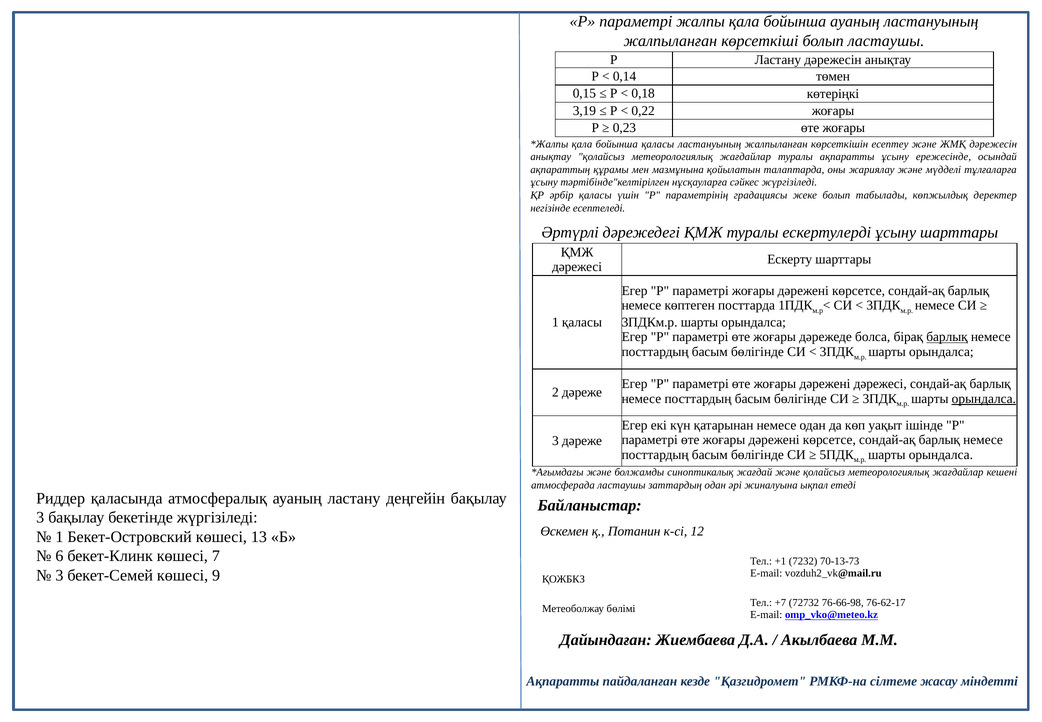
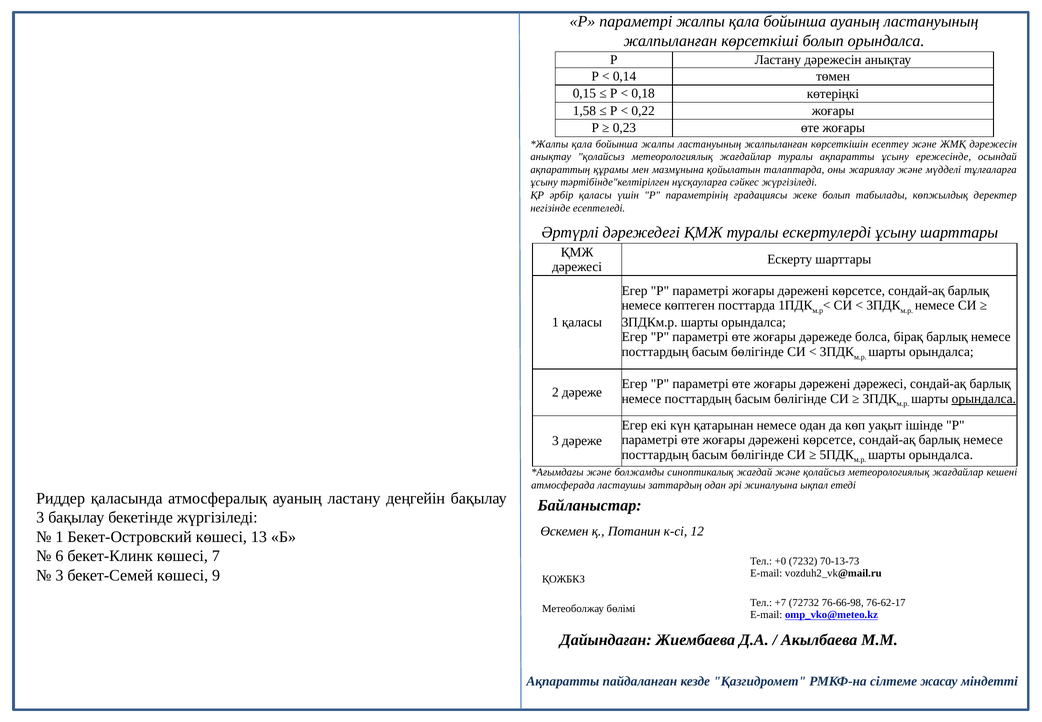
болып ластаушы: ластаушы -> орындалса (886, 41)
3,19: 3,19 -> 1,58 (584, 111)
бойынша қаласы: қаласы -> жалпы (658, 144)
барлық underline: present -> none (947, 337)
+1: +1 -> +0 (780, 561)
